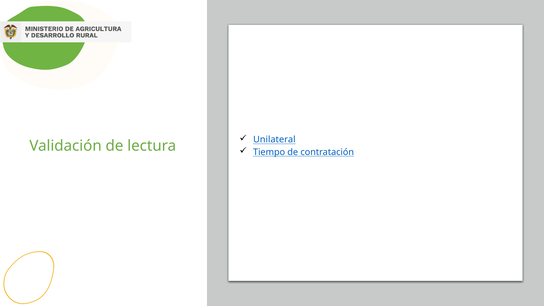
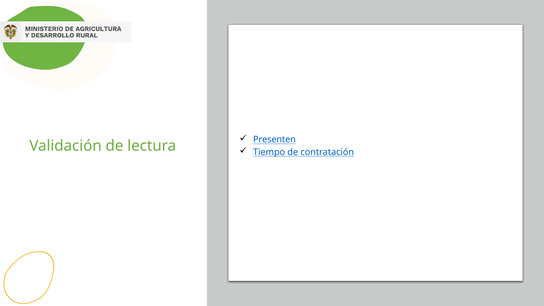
Unilateral: Unilateral -> Presenten (274, 140)
